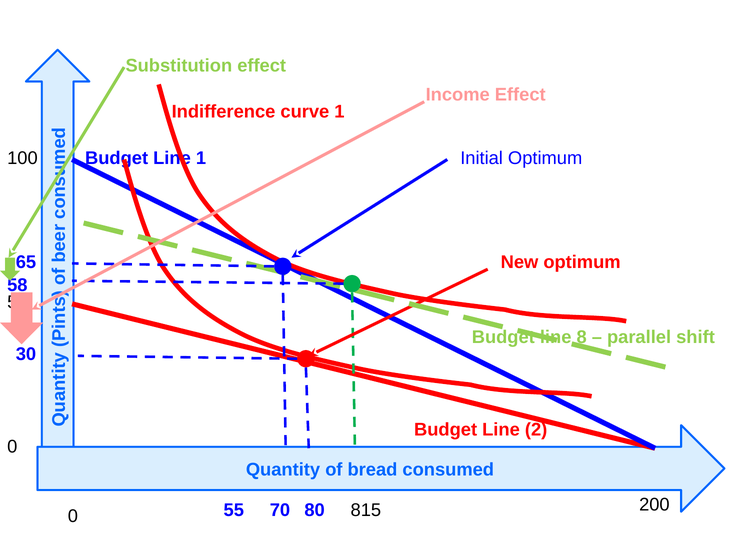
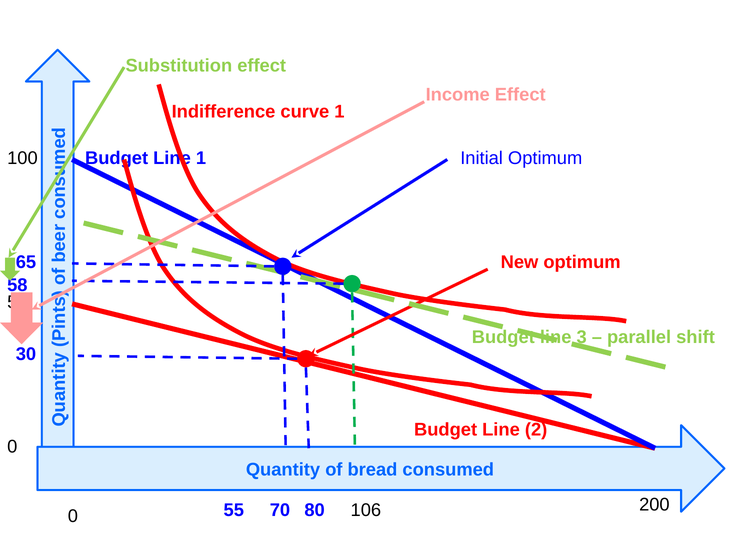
8: 8 -> 3 (582, 337)
815: 815 -> 106 (366, 510)
